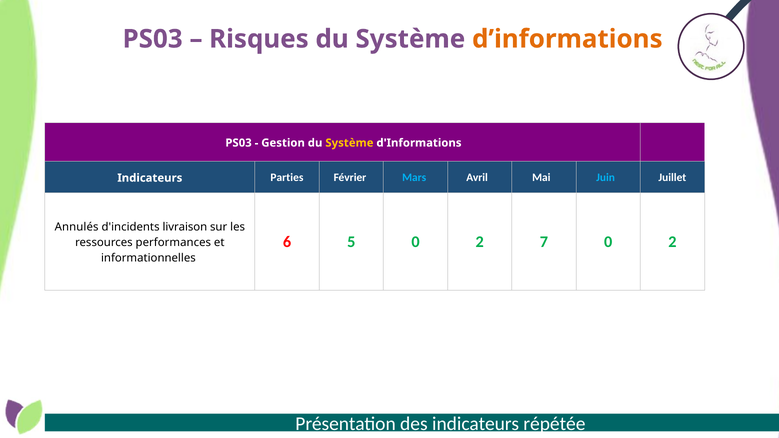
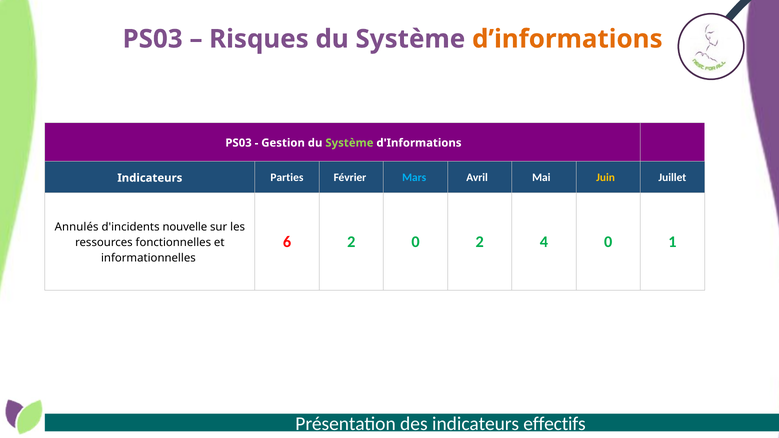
Système colour: yellow -> light green (349, 143)
Juin colour: light blue -> yellow (606, 178)
livraison: livraison -> nouvelle (185, 227)
6 5: 5 -> 2 (351, 242)
7: 7 -> 4 (544, 242)
2: 2 -> 1 (672, 242)
performances: performances -> fonctionnelles (173, 243)
répétée: répétée -> effectifs (554, 424)
